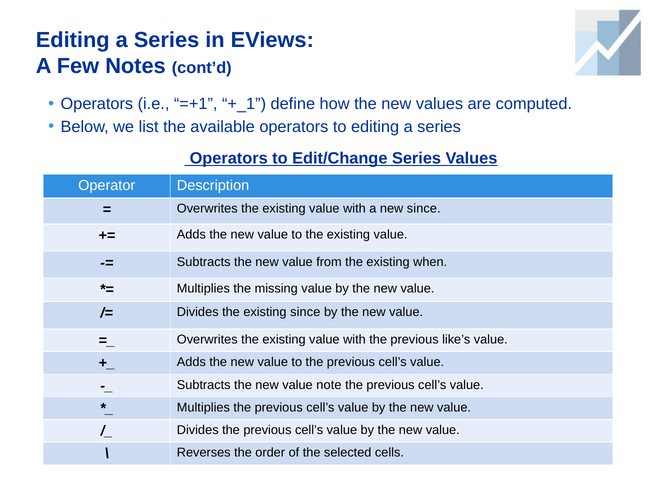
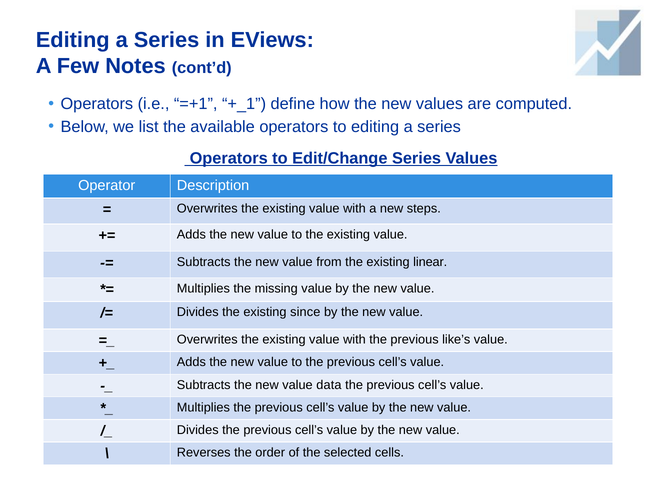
new since: since -> steps (424, 209)
when: when -> linear (430, 262)
note: note -> data (329, 385)
